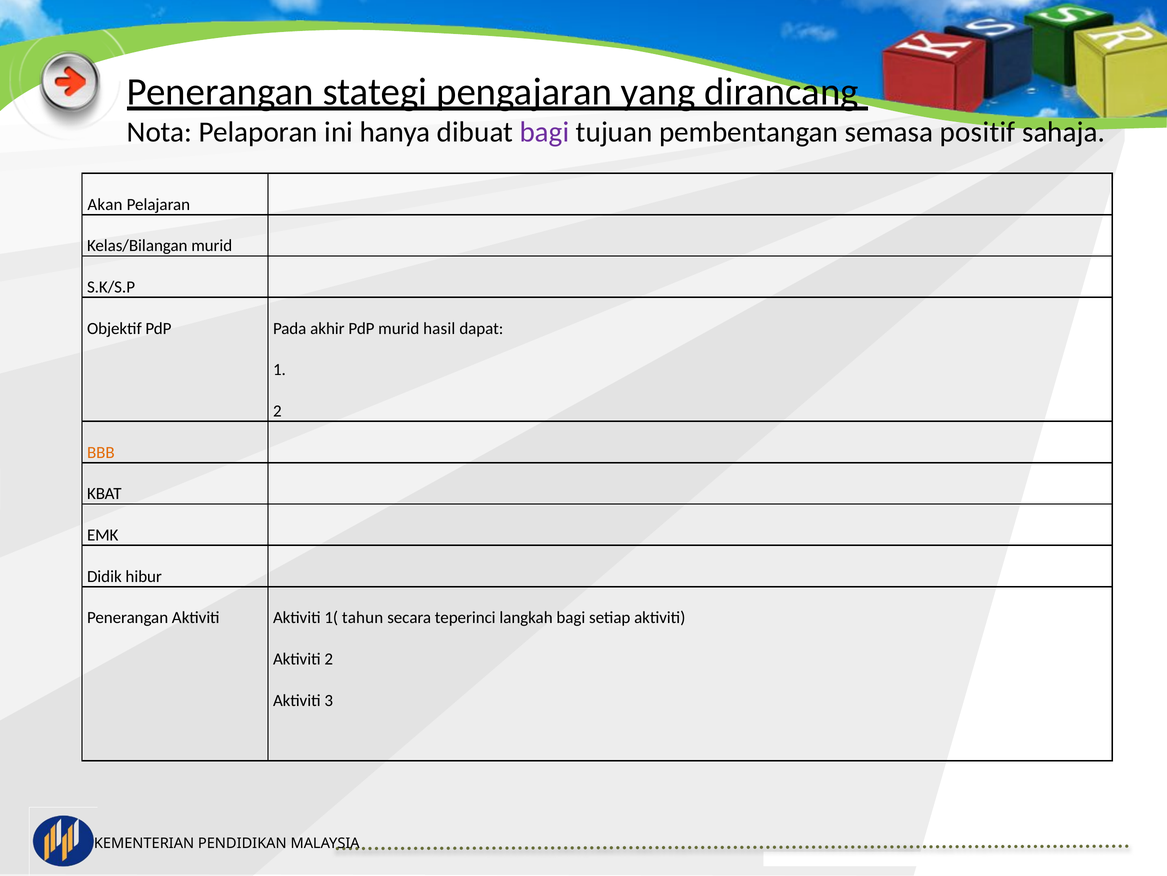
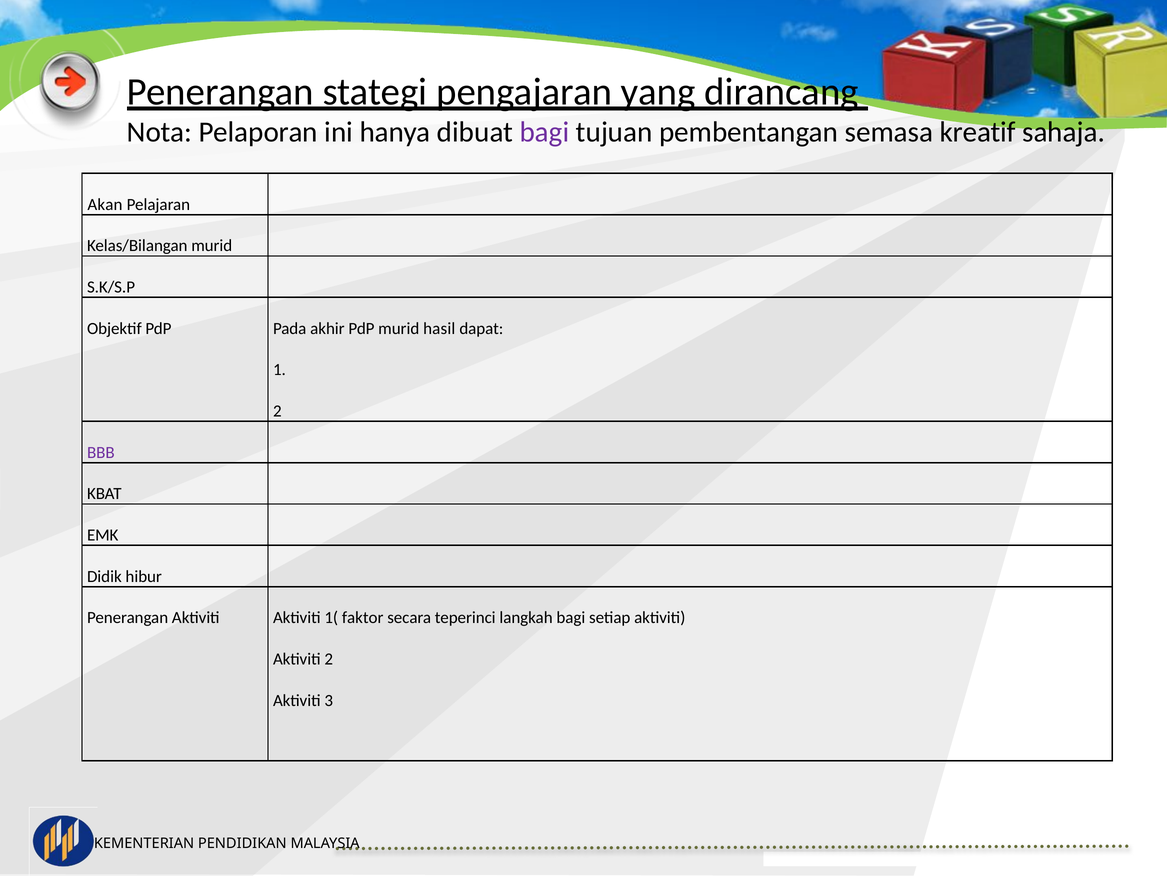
positif: positif -> kreatif (978, 132)
BBB colour: orange -> purple (101, 452)
tahun: tahun -> faktor (363, 617)
